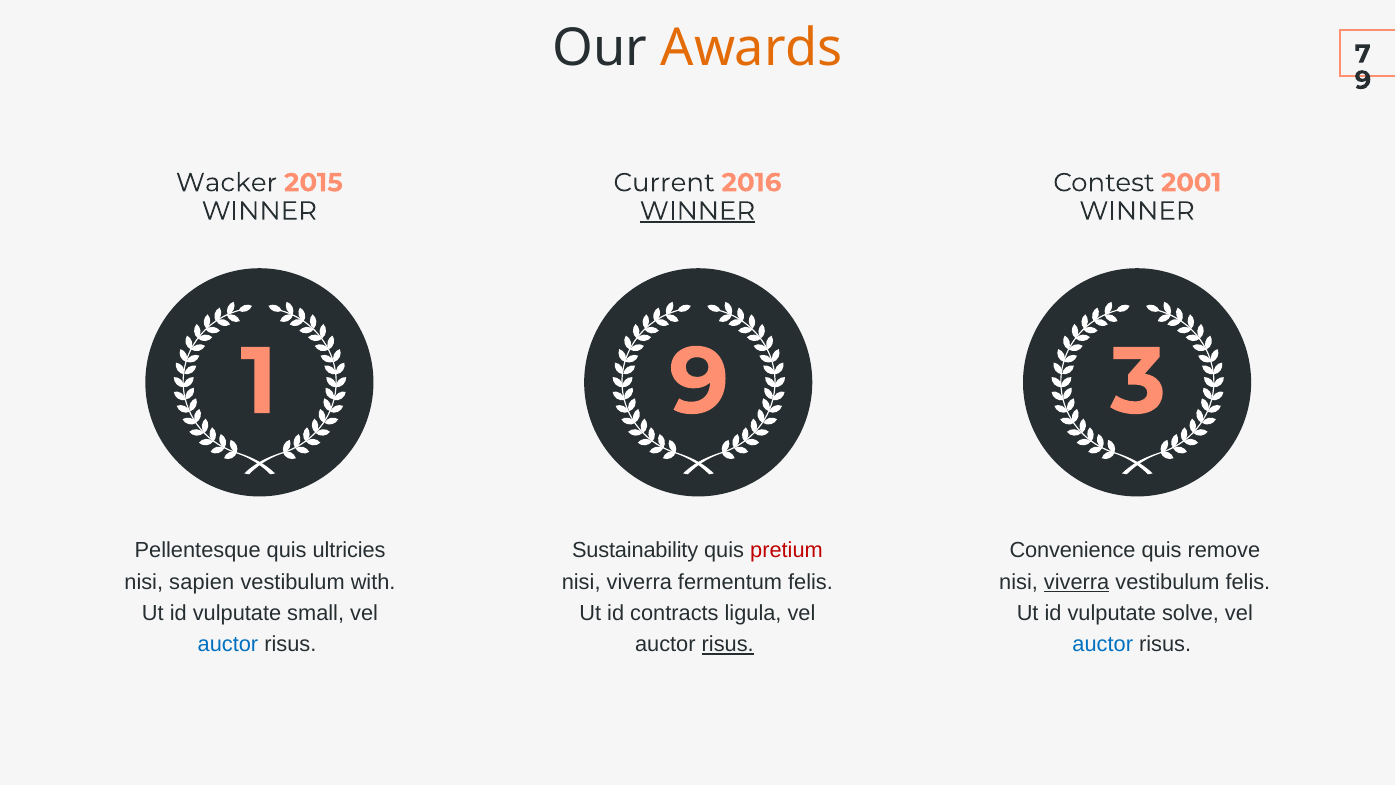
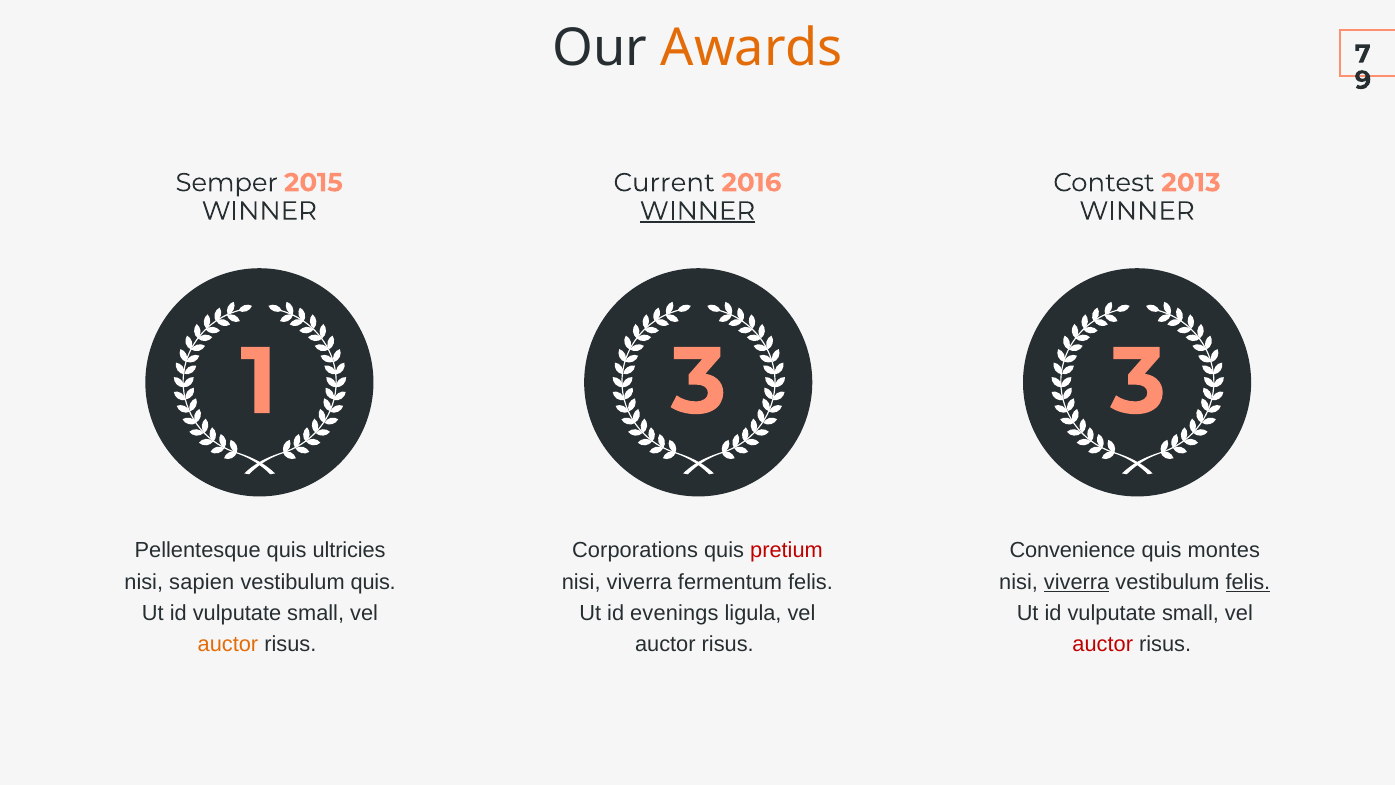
Wacker: Wacker -> Semper (227, 183)
2001: 2001 -> 2013 (1191, 183)
1 9: 9 -> 3 (699, 382)
Sustainability: Sustainability -> Corporations (635, 550)
remove: remove -> montes (1224, 550)
vestibulum with: with -> quis (373, 582)
felis underline: none -> present (1248, 582)
contracts: contracts -> evenings (674, 613)
solve: solve -> small (1190, 613)
auctor colour: blue -> orange (228, 644)
risus underline: present -> none (728, 644)
auctor colour: blue -> red (1103, 644)
